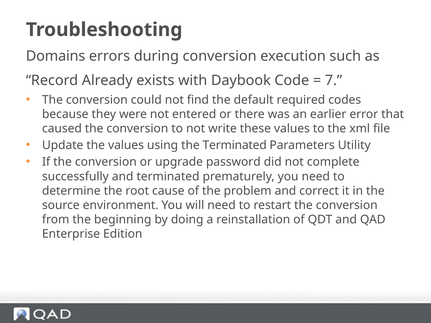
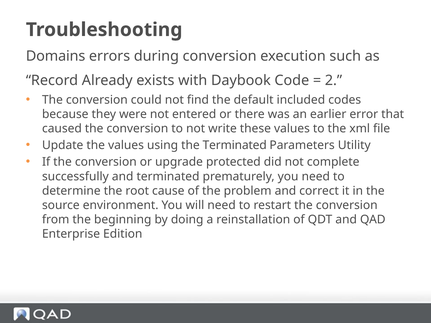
7: 7 -> 2 (333, 80)
required: required -> included (301, 100)
password: password -> protected (233, 162)
